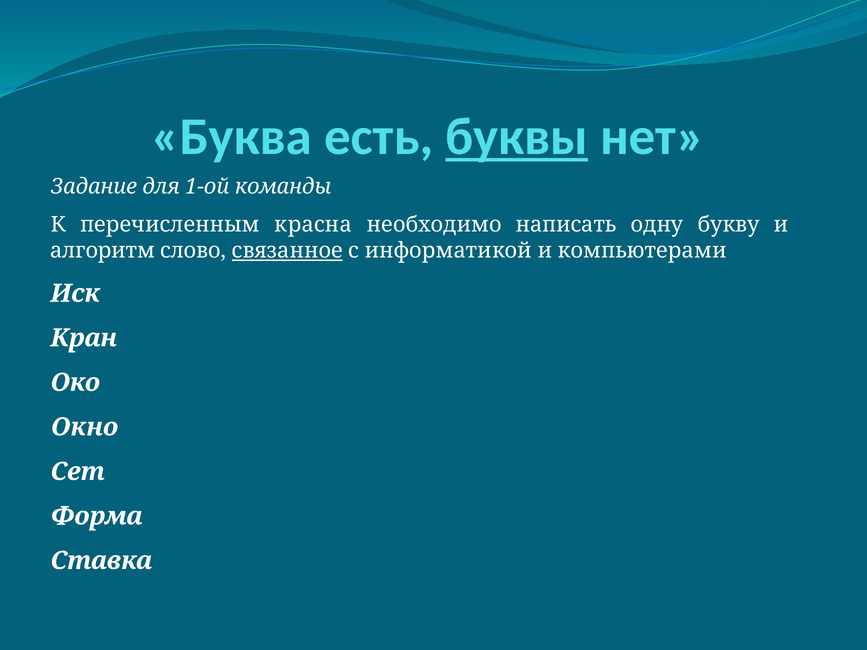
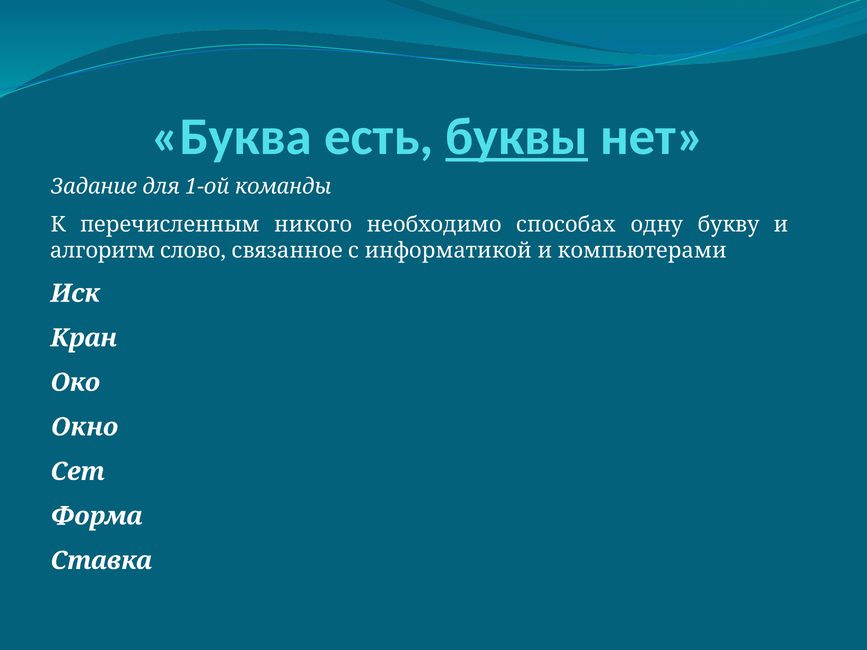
красна: красна -> никого (313, 225)
написать: написать -> способах (566, 225)
связанное underline: present -> none (287, 251)
